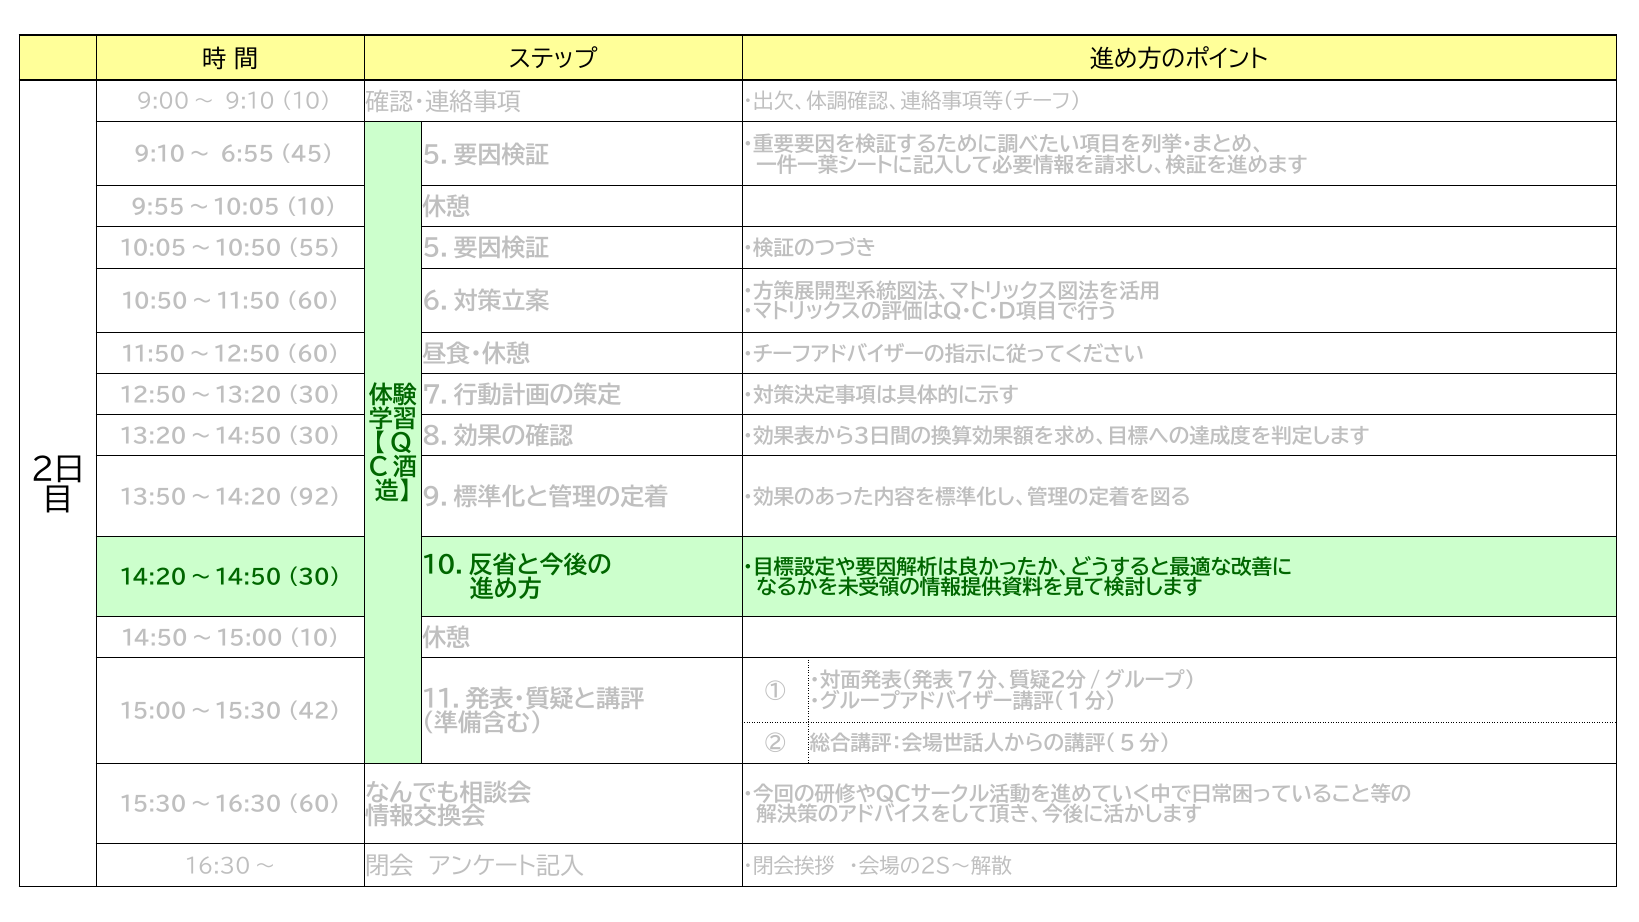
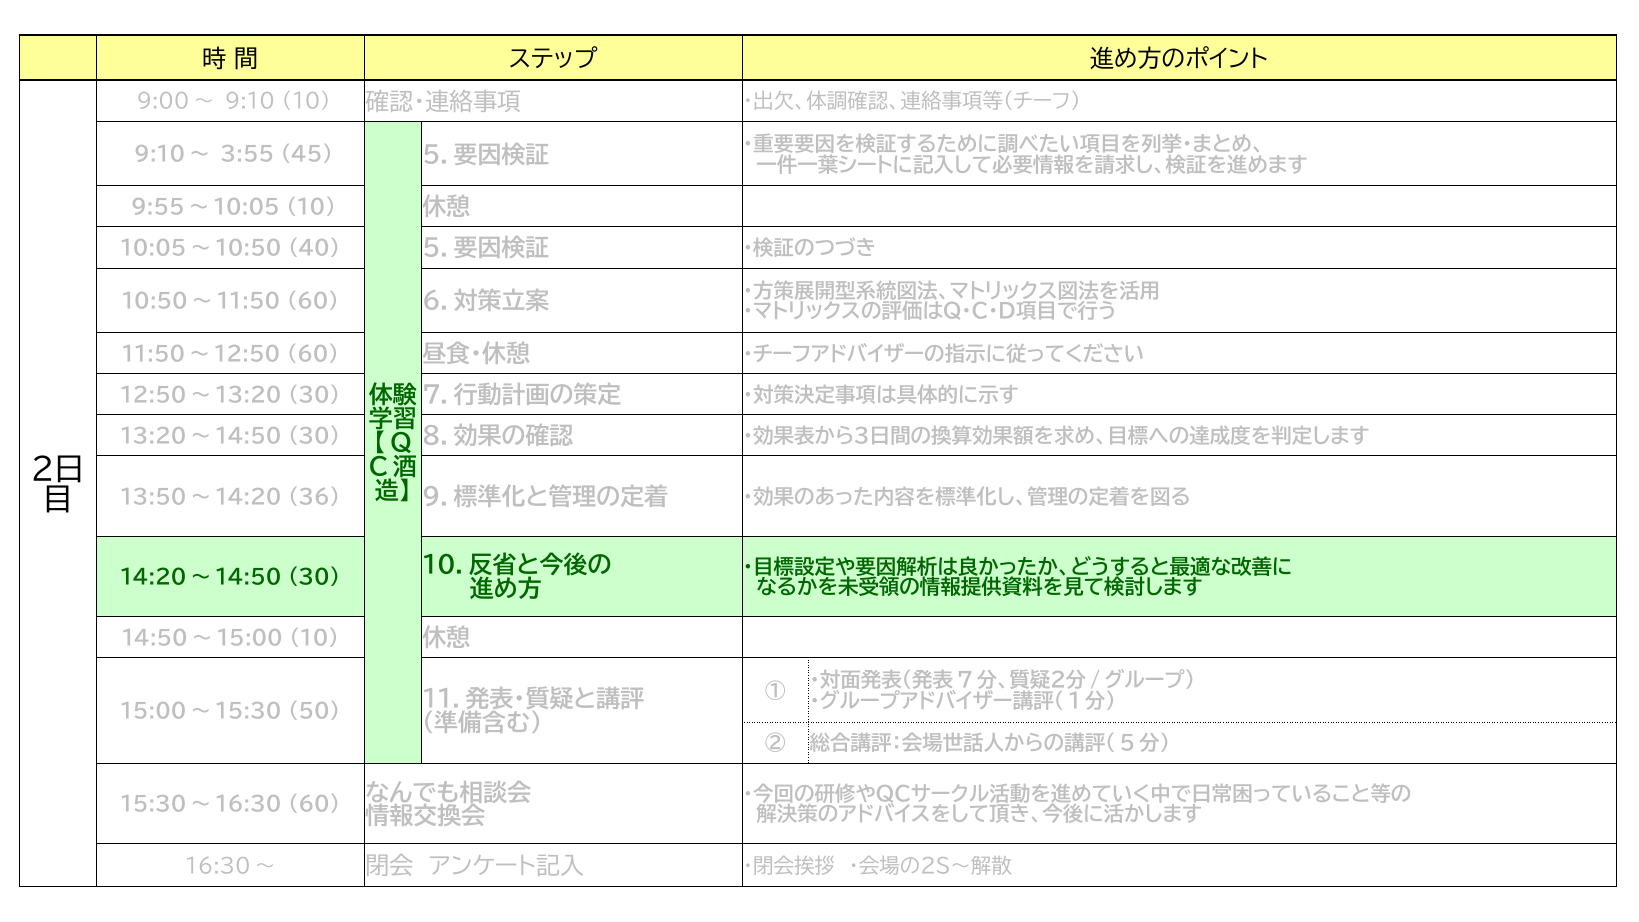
6:55: 6:55 -> 3:55 (247, 155)
55: 55 -> 40 (314, 249)
92: 92 -> 36 (314, 497)
42: 42 -> 50 (314, 712)
